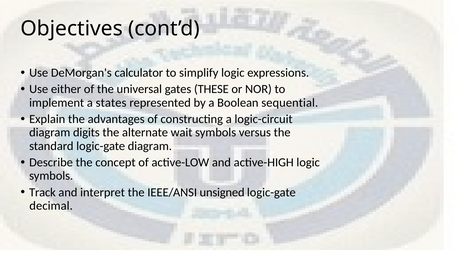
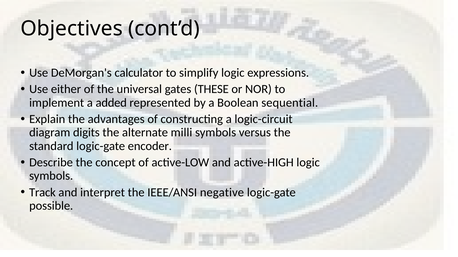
states: states -> added (111, 103)
wait: wait -> milli (182, 133)
logic-gate diagram: diagram -> encoder (150, 146)
unsigned: unsigned -> negative (222, 193)
decimal: decimal -> possible (51, 206)
